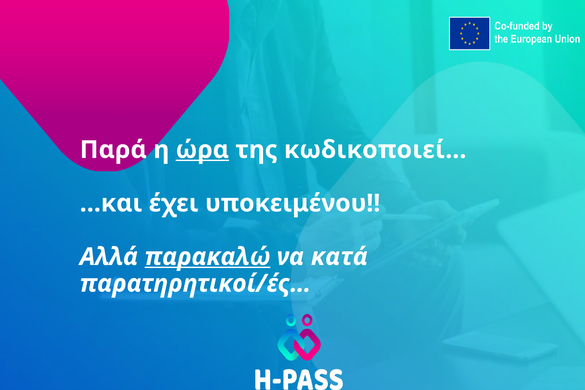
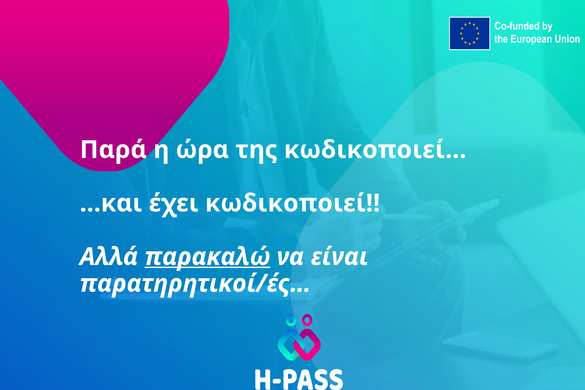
ώρα underline: present -> none (202, 150)
υποκειμένου: υποκειμένου -> κωδικοποιεί (293, 203)
κατά: κατά -> είναι (340, 257)
